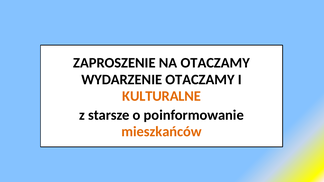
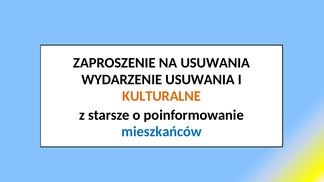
NA OTACZAMY: OTACZAMY -> USUWANIA (215, 63)
WYDARZENIE OTACZAMY: OTACZAMY -> USUWANIA (200, 80)
mieszkańców colour: orange -> blue (162, 132)
